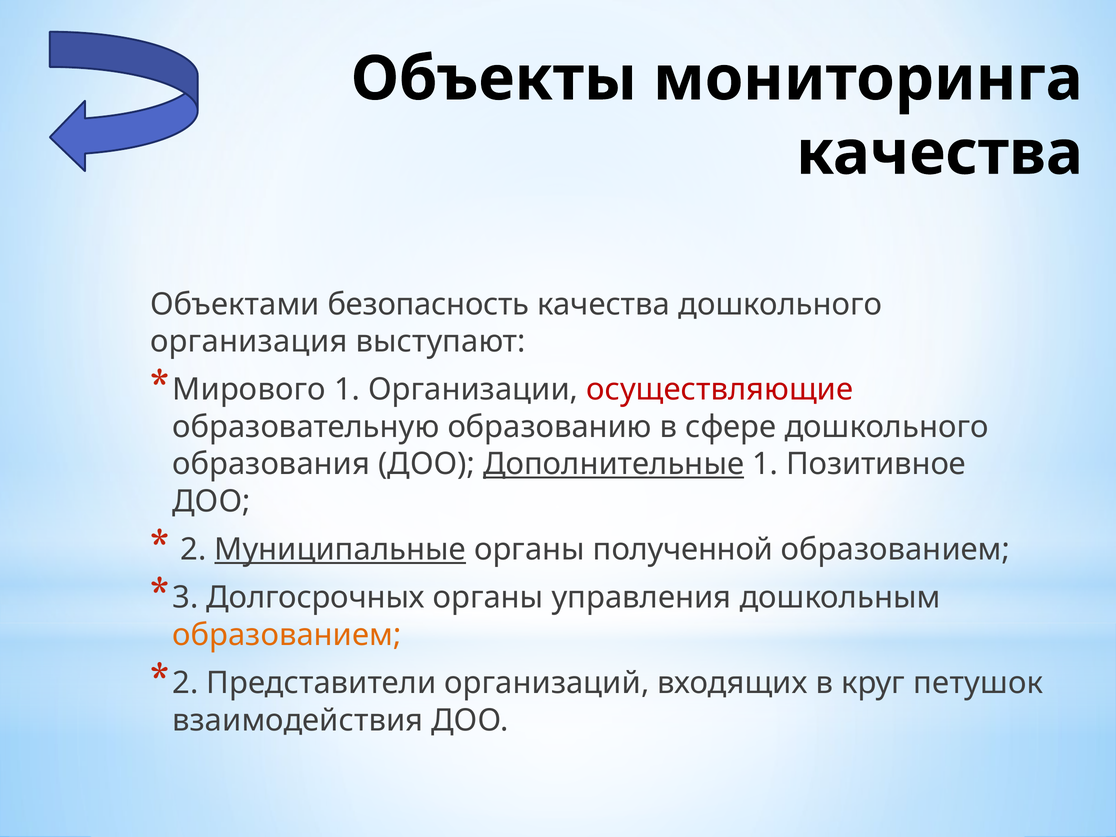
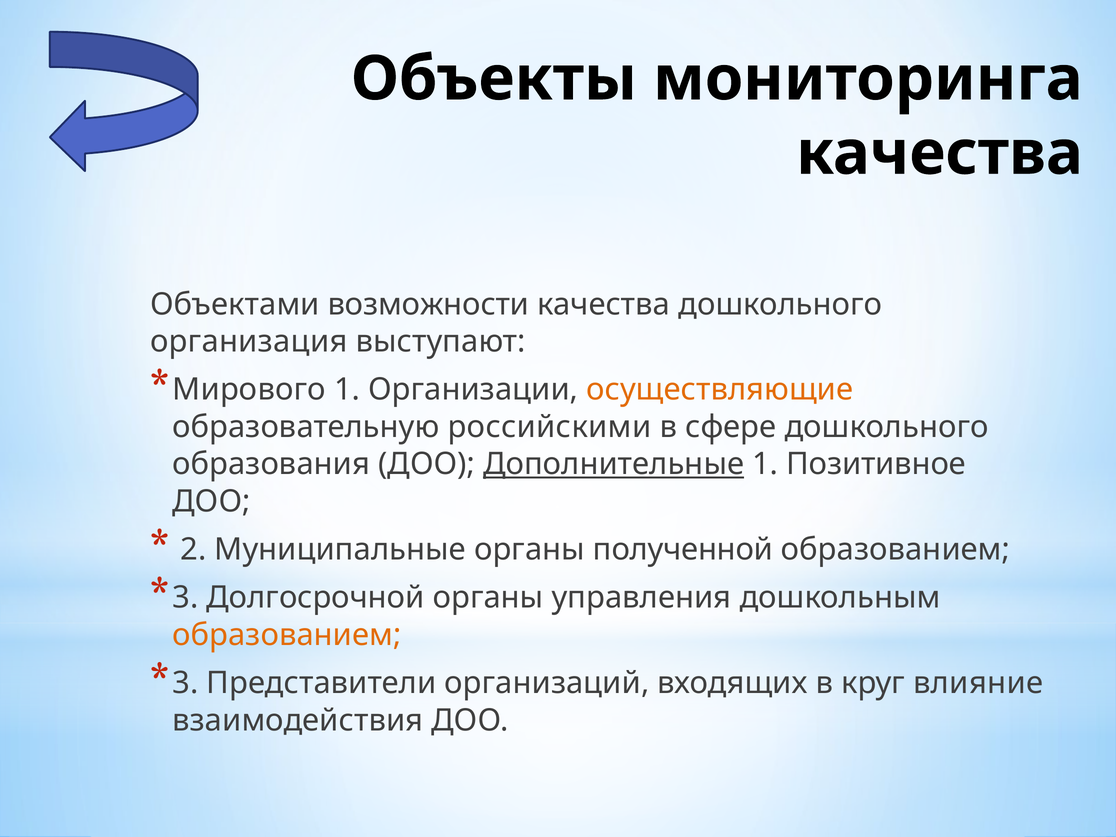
безопасность: безопасность -> возможности (428, 304)
осуществляющие colour: red -> orange (720, 390)
образованию: образованию -> российскими (550, 427)
Муниципальные underline: present -> none (340, 550)
Долгосрочных: Долгосрочных -> Долгосрочной (316, 598)
2: 2 -> 3 (185, 683)
петушок: петушок -> влияние (978, 683)
